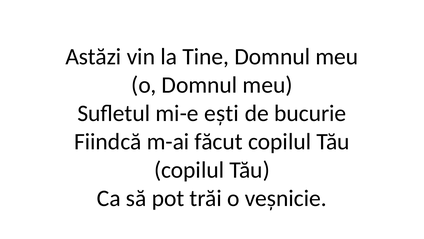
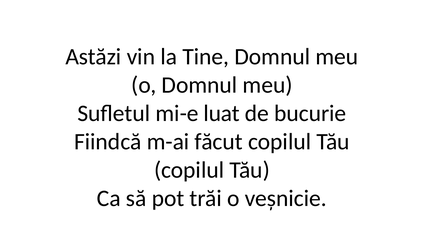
ești: ești -> luat (222, 113)
